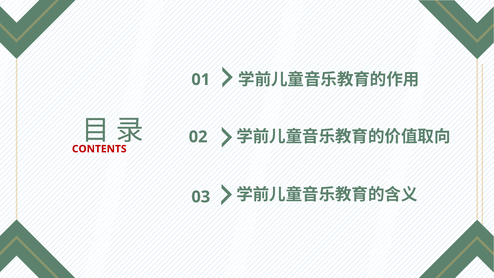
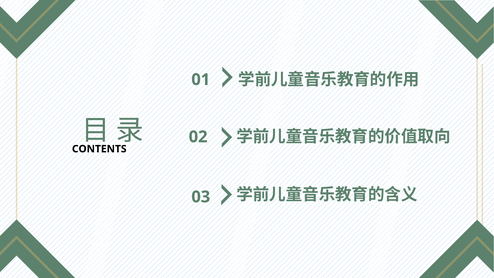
CONTENTS colour: red -> black (99, 149)
